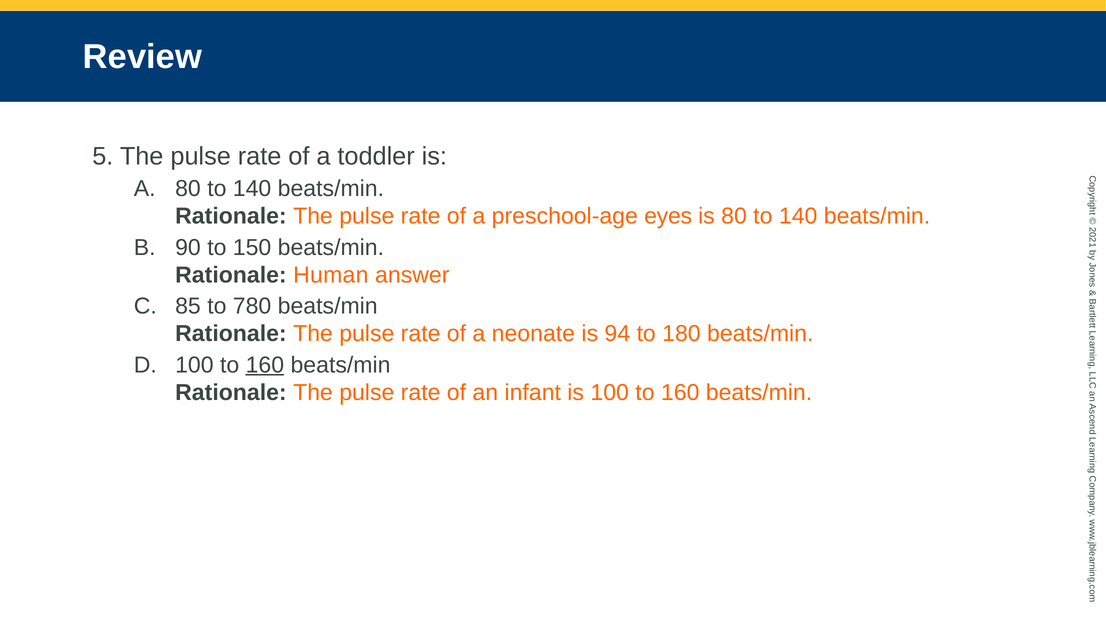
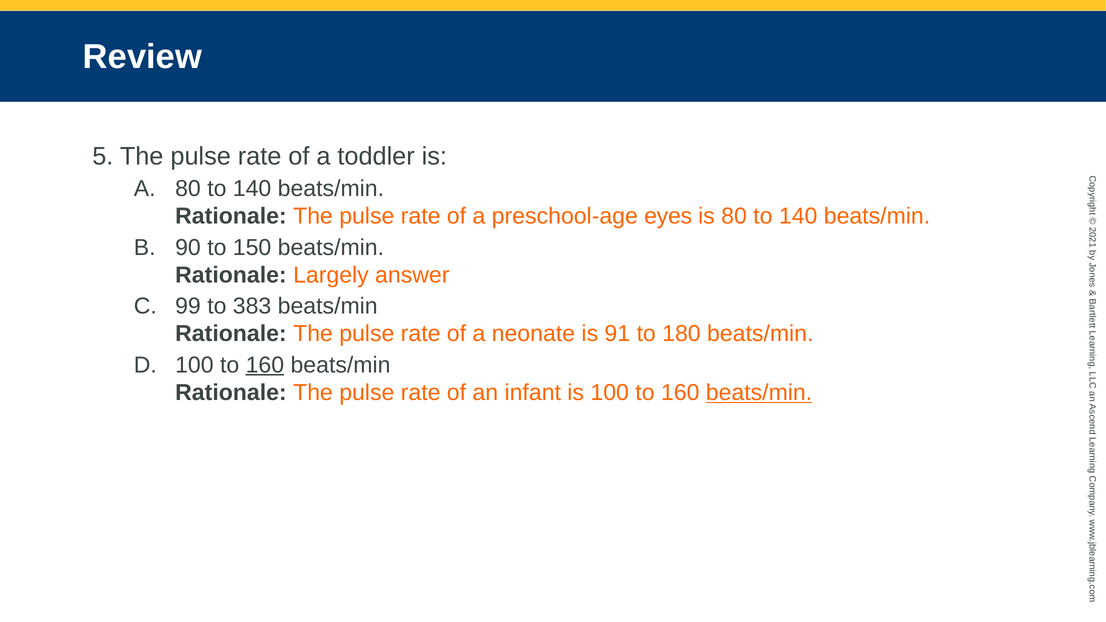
Human: Human -> Largely (331, 275)
85: 85 -> 99 (188, 306)
780: 780 -> 383 (252, 306)
94: 94 -> 91 (617, 334)
beats/min underline: none -> present (759, 393)
